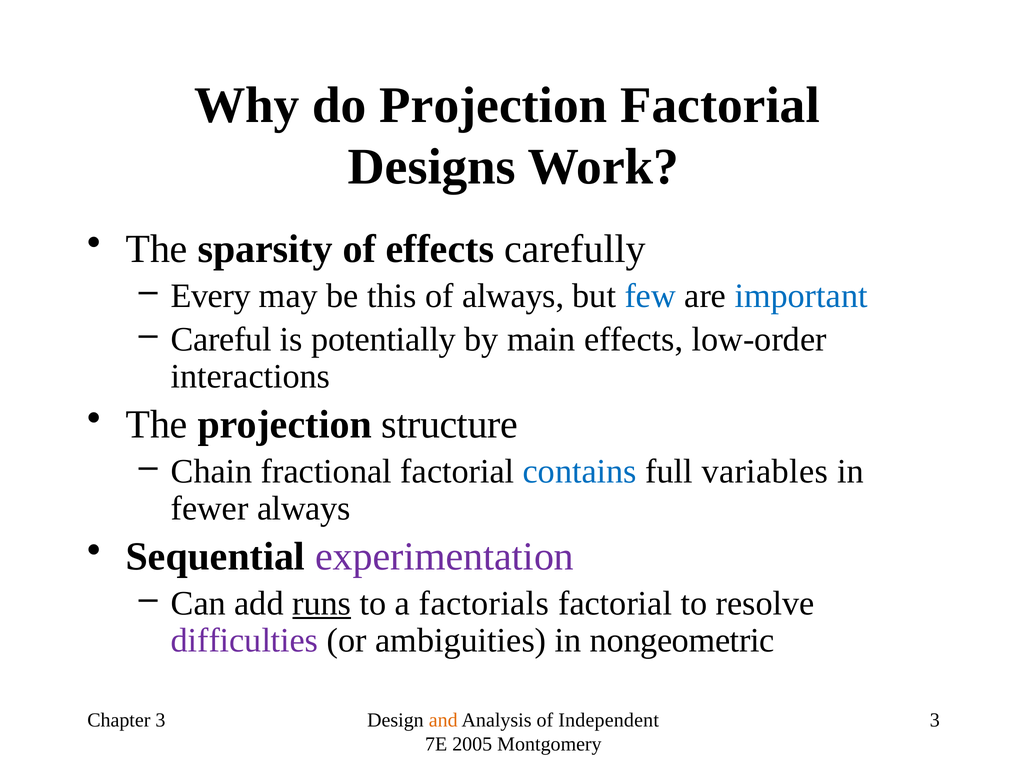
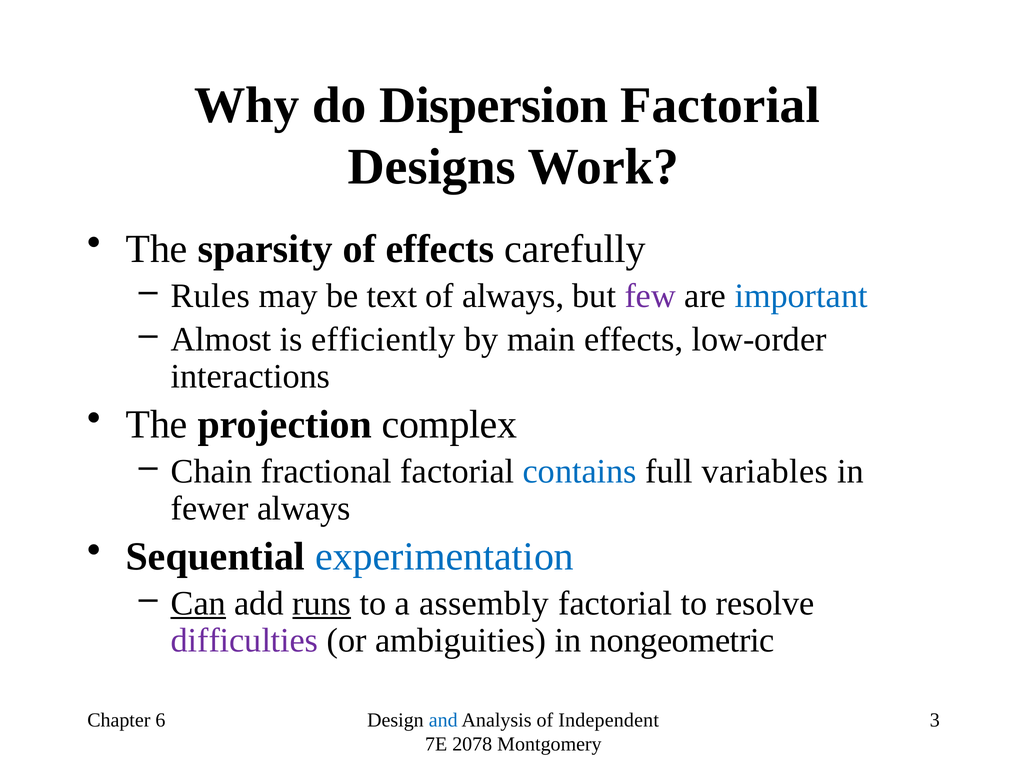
do Projection: Projection -> Dispersion (494, 105)
Every: Every -> Rules (210, 296)
this: this -> text (392, 296)
few colour: blue -> purple (650, 296)
Careful: Careful -> Almost (221, 340)
potentially: potentially -> efficiently (383, 340)
structure: structure -> complex (450, 425)
experimentation colour: purple -> blue (445, 557)
Can underline: none -> present (198, 603)
factorials: factorials -> assembly (484, 603)
Chapter 3: 3 -> 6 (160, 720)
and colour: orange -> blue (443, 720)
2005: 2005 -> 2078 (472, 744)
